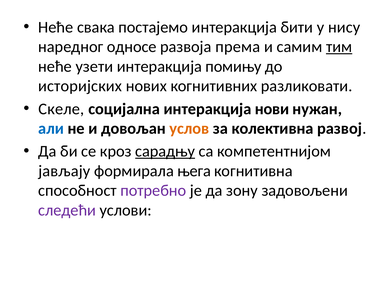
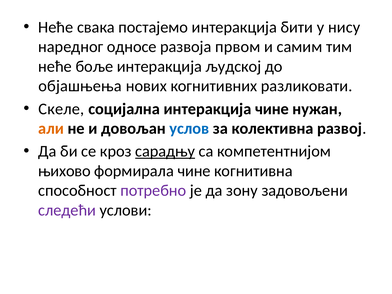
према: према -> првом (238, 47)
тим underline: present -> none (339, 47)
узети: узети -> боље (94, 66)
помињу: помињу -> људској (233, 66)
историјских: историјских -> објашњења (80, 86)
интеракција нови: нови -> чине (272, 109)
али colour: blue -> orange (51, 128)
услов colour: orange -> blue (189, 128)
јављају: јављају -> њихово (64, 171)
формирала њега: њега -> чине (194, 171)
